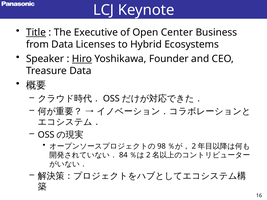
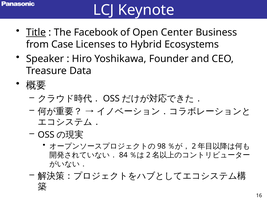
Executive: Executive -> Facebook (96, 32)
from Data: Data -> Case (62, 45)
Hiro underline: present -> none (82, 59)
